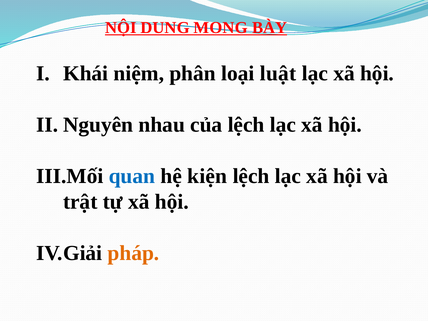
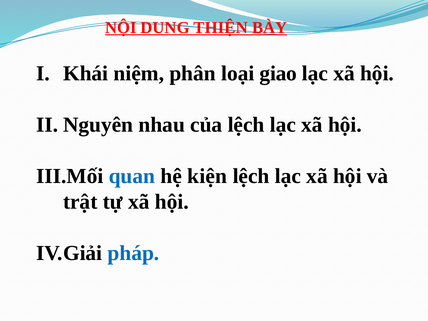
MONG: MONG -> THIỆN (221, 28)
luật: luật -> giao (278, 73)
pháp colour: orange -> blue (133, 253)
